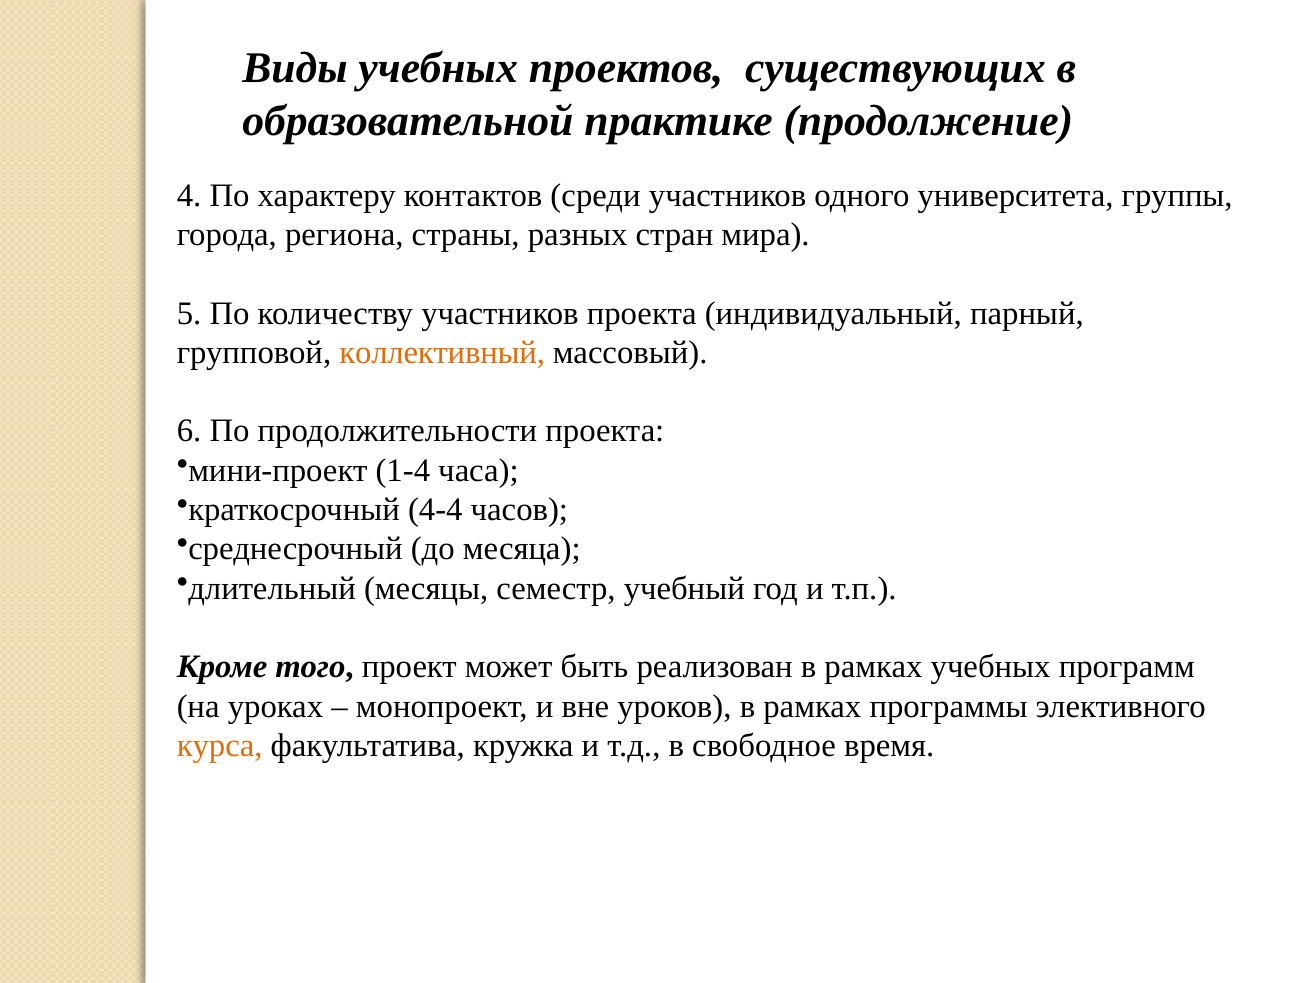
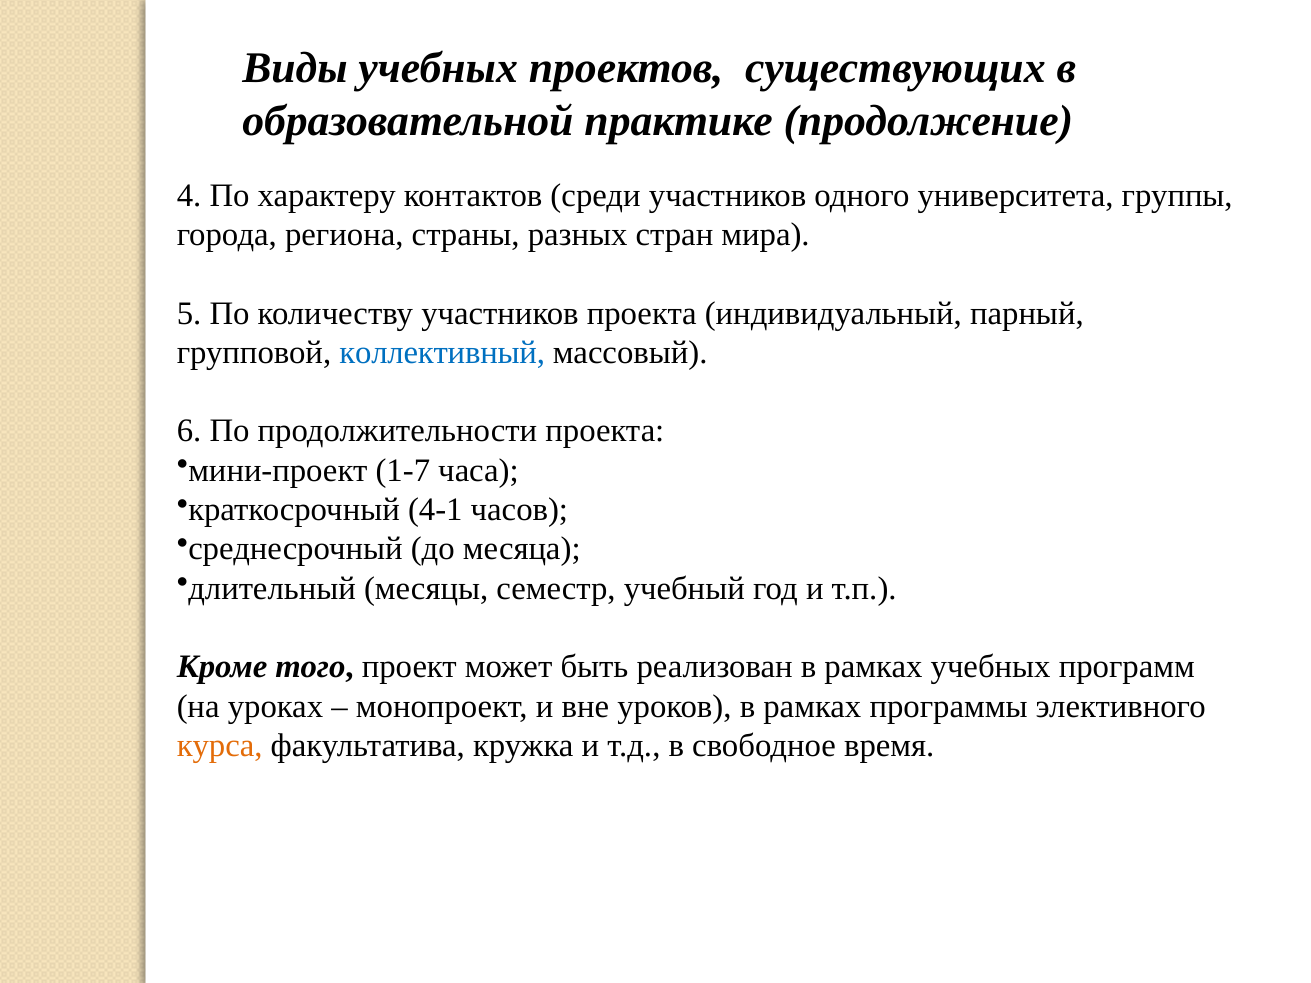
коллективный colour: orange -> blue (442, 353)
1-4: 1-4 -> 1-7 (403, 471)
4-4: 4-4 -> 4-1 (435, 510)
